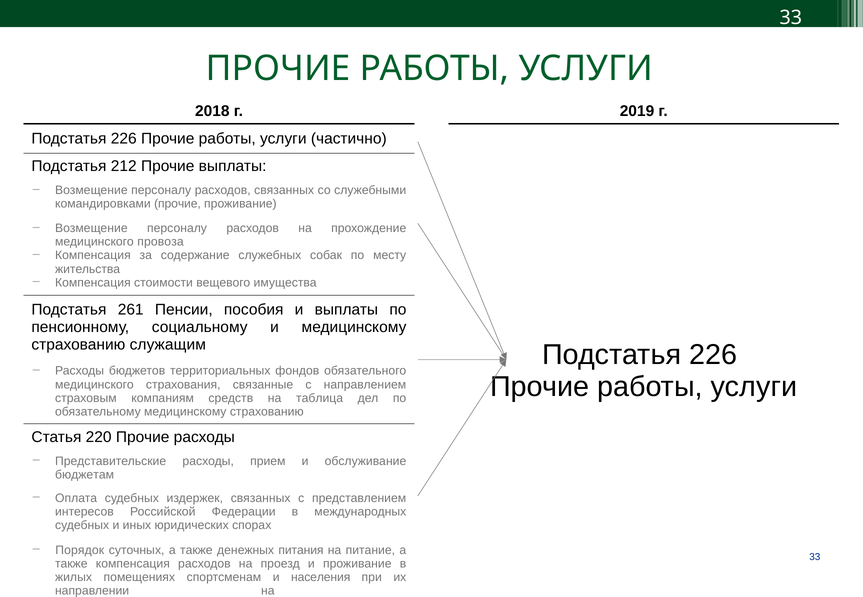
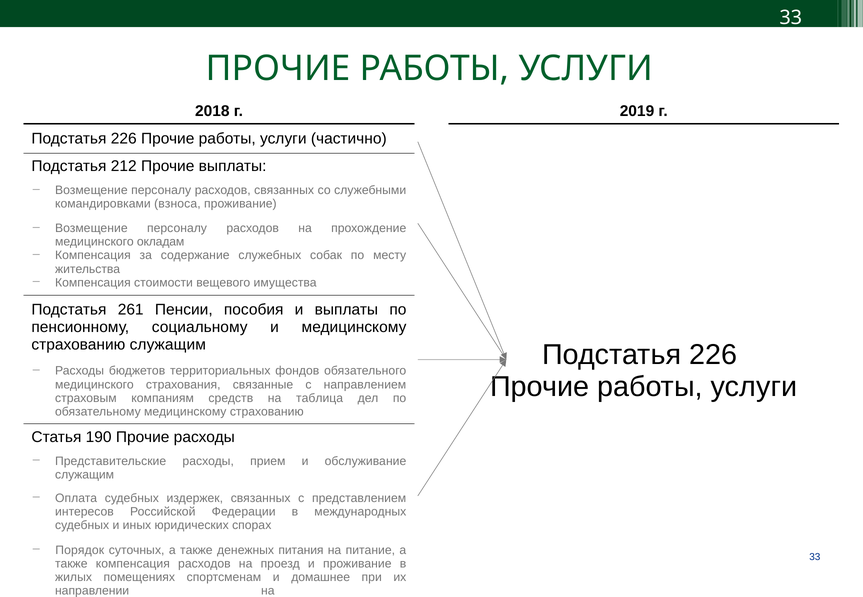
командировками прочие: прочие -> взноса (177, 204)
провоза: провоза -> окладам (161, 242)
220: 220 -> 190 (99, 437)
бюджетам: бюджетам -> служащим (85, 475)
населения: населения -> домашнее (321, 578)
